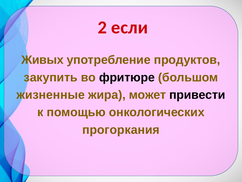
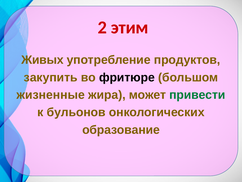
если: если -> этим (130, 27)
привести colour: black -> green (197, 95)
помощью: помощью -> бульонов (76, 112)
прогоркания: прогоркания -> образование (121, 129)
